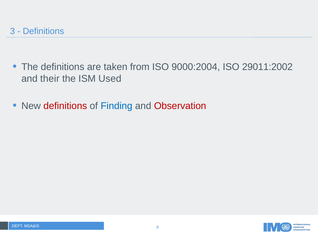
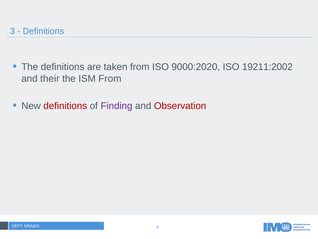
9000:2004: 9000:2004 -> 9000:2020 (196, 67)
29011:2002: 29011:2002 -> 19211:2002 (267, 67)
ISM Used: Used -> From (110, 78)
Finding colour: blue -> purple (117, 106)
